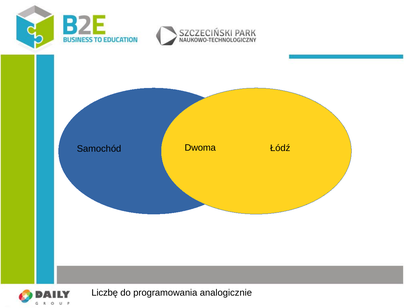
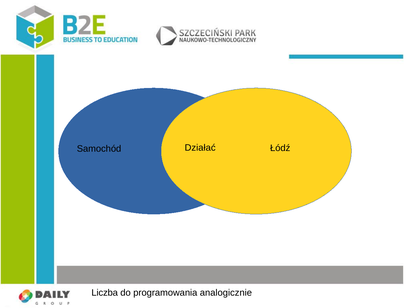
Dwoma: Dwoma -> Działać (200, 148)
Liczbę: Liczbę -> Liczba (105, 292)
